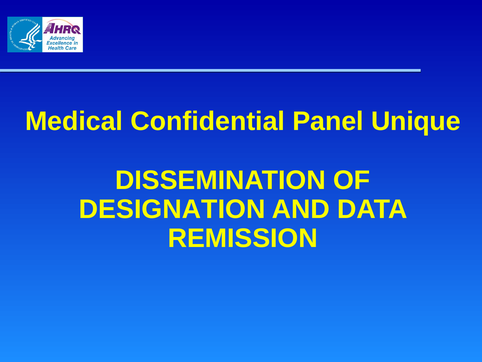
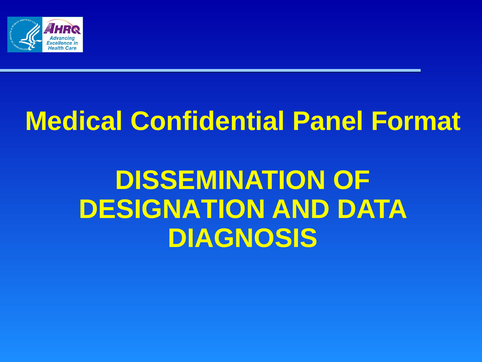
Unique: Unique -> Format (416, 121)
REMISSION: REMISSION -> DIAGNOSIS (243, 238)
